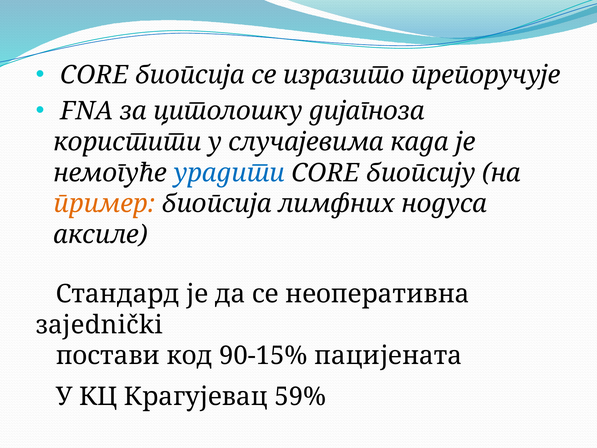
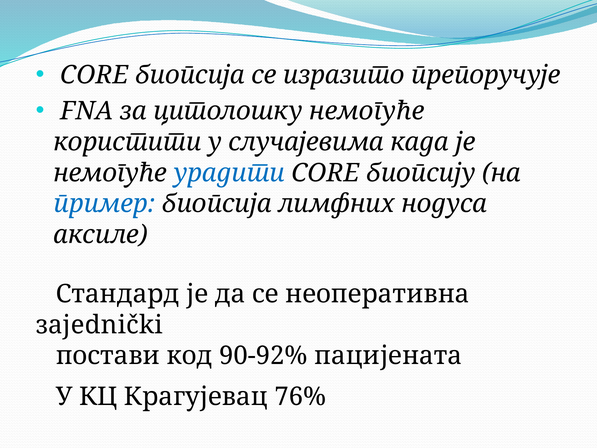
цитолошку дијагноза: дијагноза -> немогуће (367, 111)
пример colour: orange -> blue (104, 204)
90-15%: 90-15% -> 90-92% (263, 356)
59%: 59% -> 76% (300, 396)
